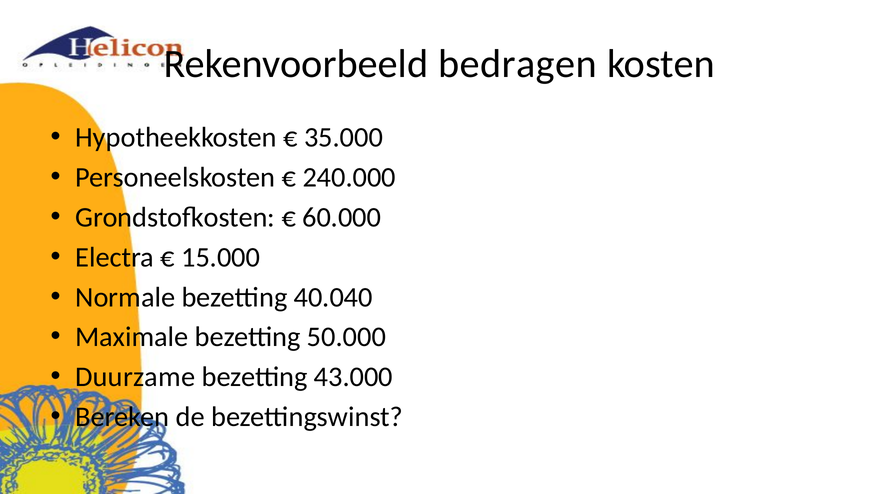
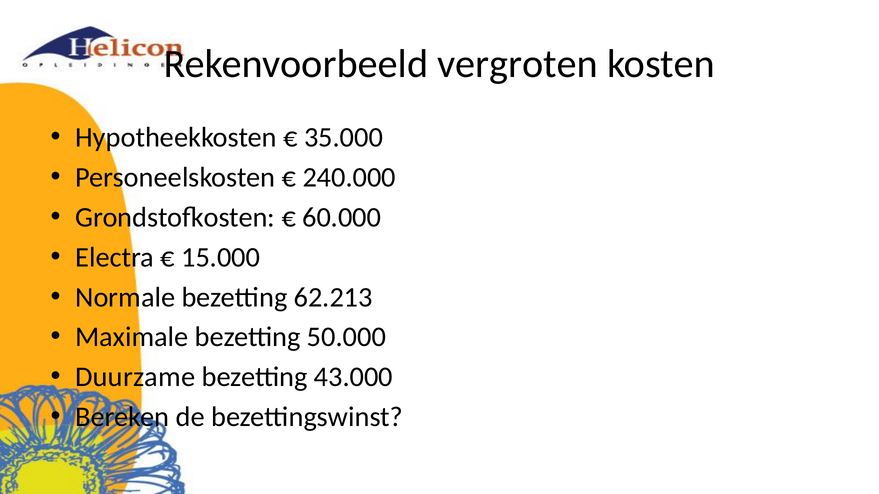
bedragen: bedragen -> vergroten (518, 64)
40.040: 40.040 -> 62.213 (333, 297)
